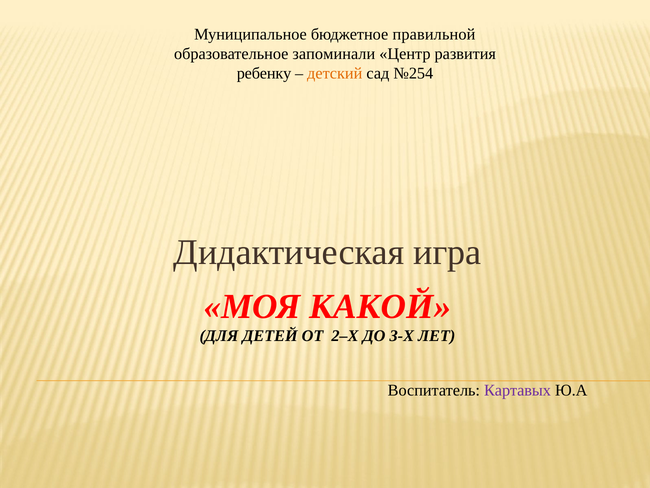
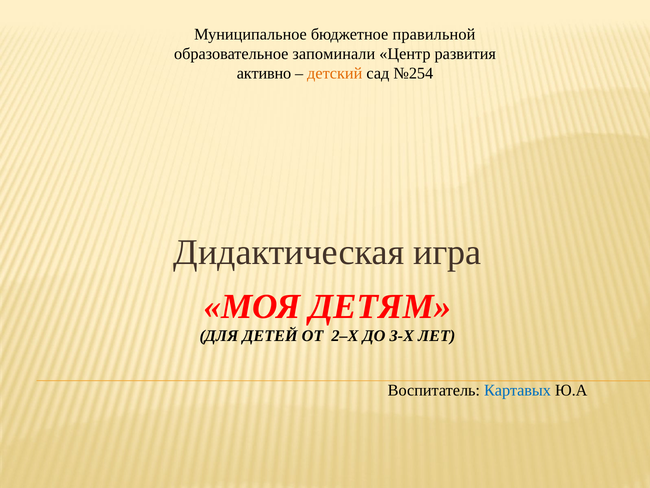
ребенку: ребенку -> активно (264, 73)
КАКОЙ: КАКОЙ -> ДЕТЯМ (380, 306)
Картавых colour: purple -> blue (518, 390)
